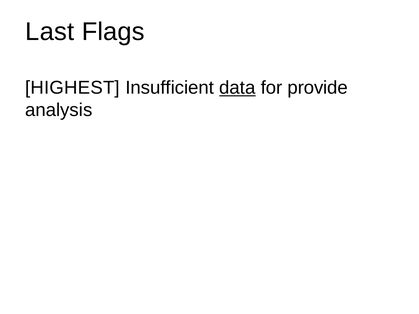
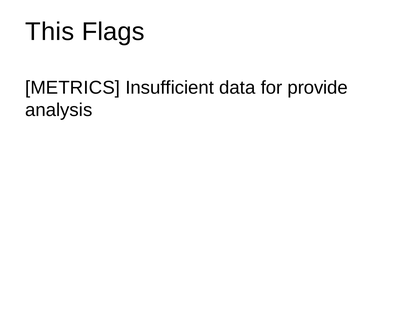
Last: Last -> This (50, 32)
HIGHEST: HIGHEST -> METRICS (73, 88)
data underline: present -> none (237, 88)
